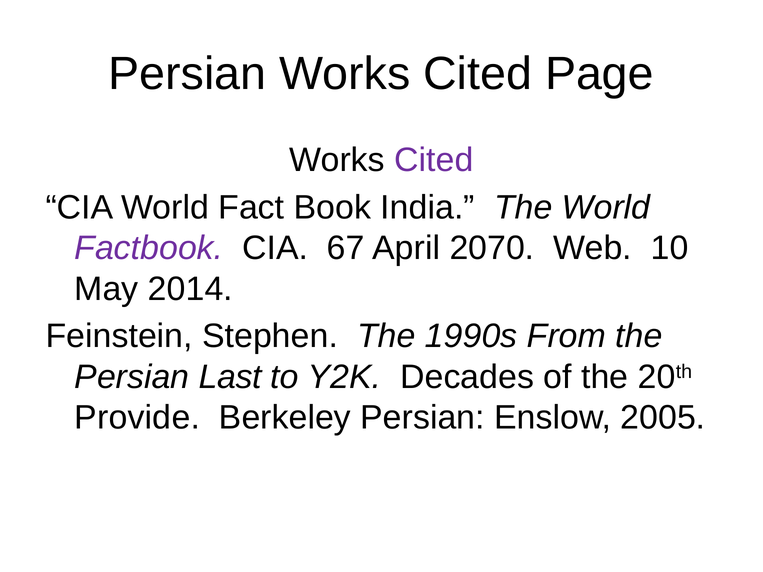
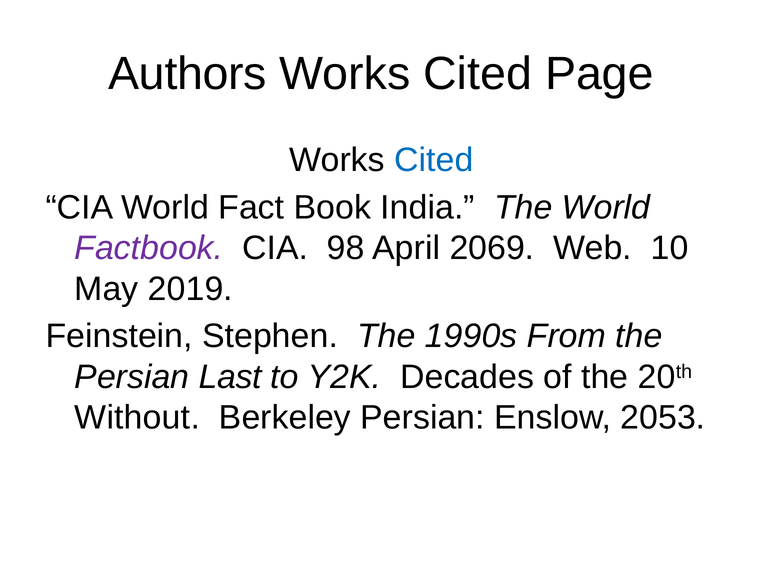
Persian: Persian -> Authors (187, 74)
Cited colour: purple -> blue (434, 160)
67: 67 -> 98 (346, 248)
2070: 2070 -> 2069 (492, 248)
2014: 2014 -> 2019 (190, 289)
Provide: Provide -> Without (137, 418)
2005: 2005 -> 2053 (663, 418)
